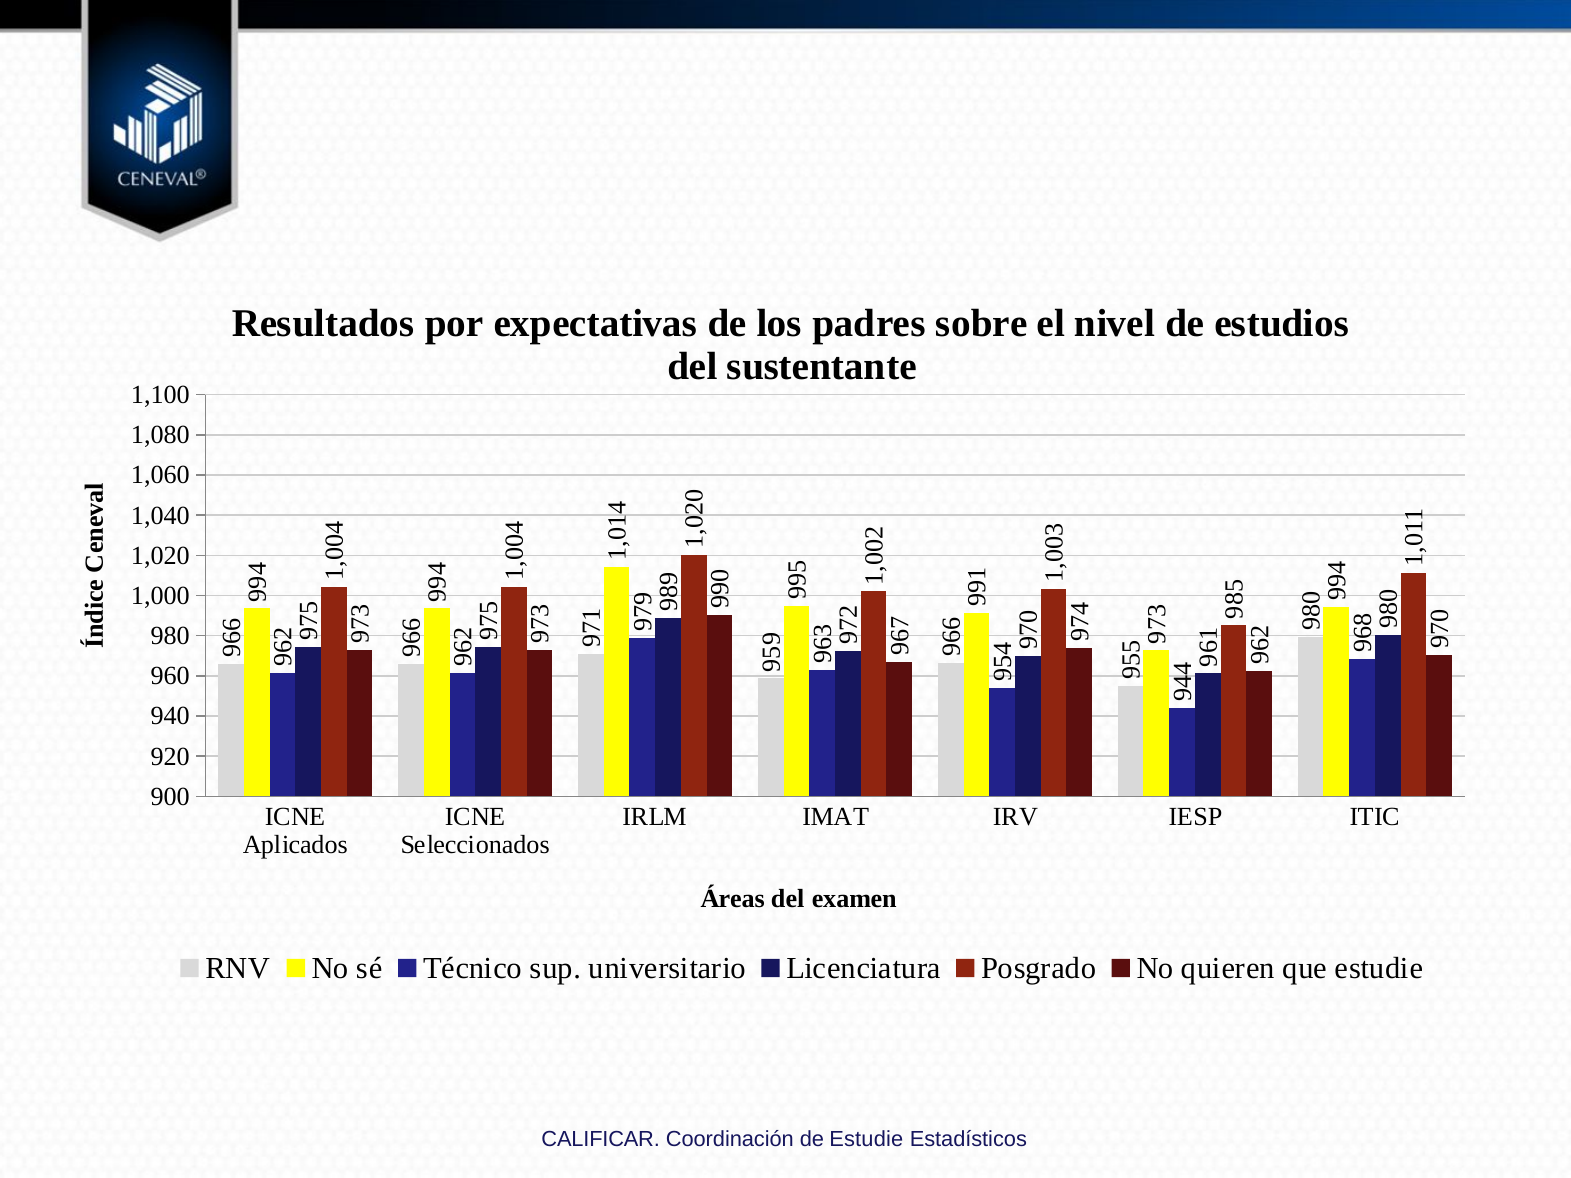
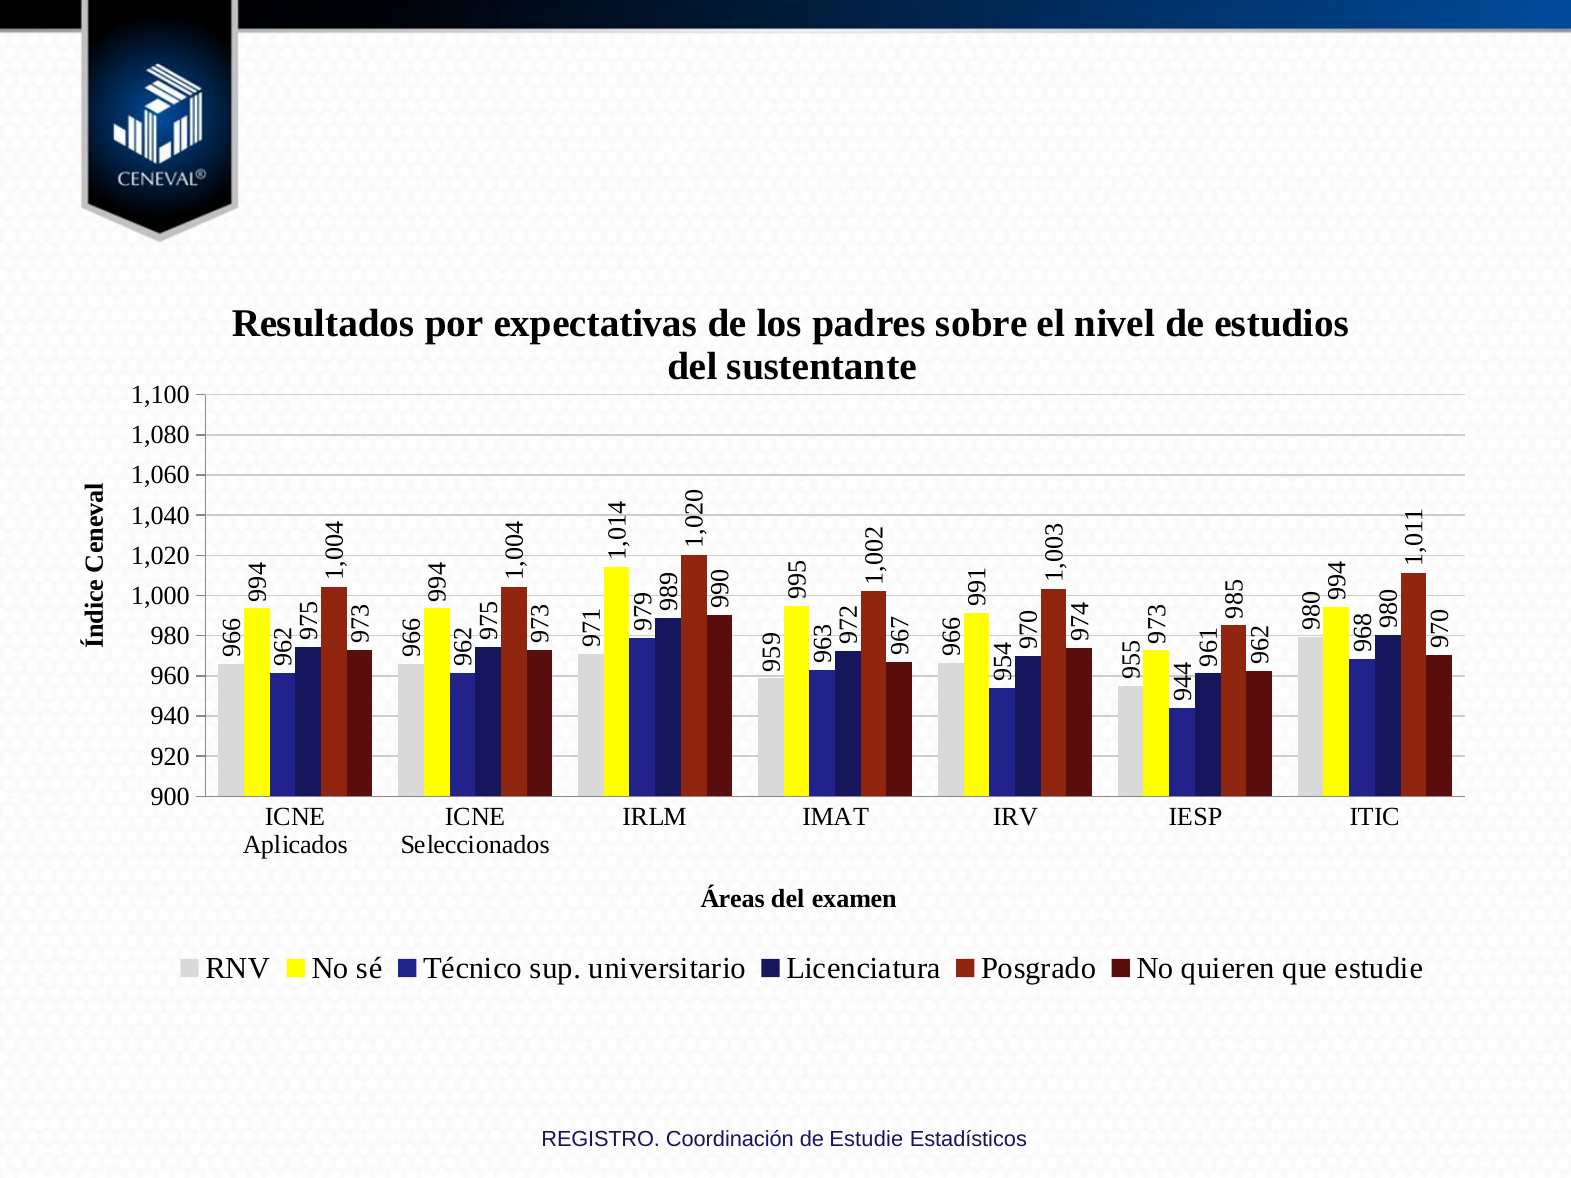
CALIFICAR: CALIFICAR -> REGISTRO (601, 1139)
